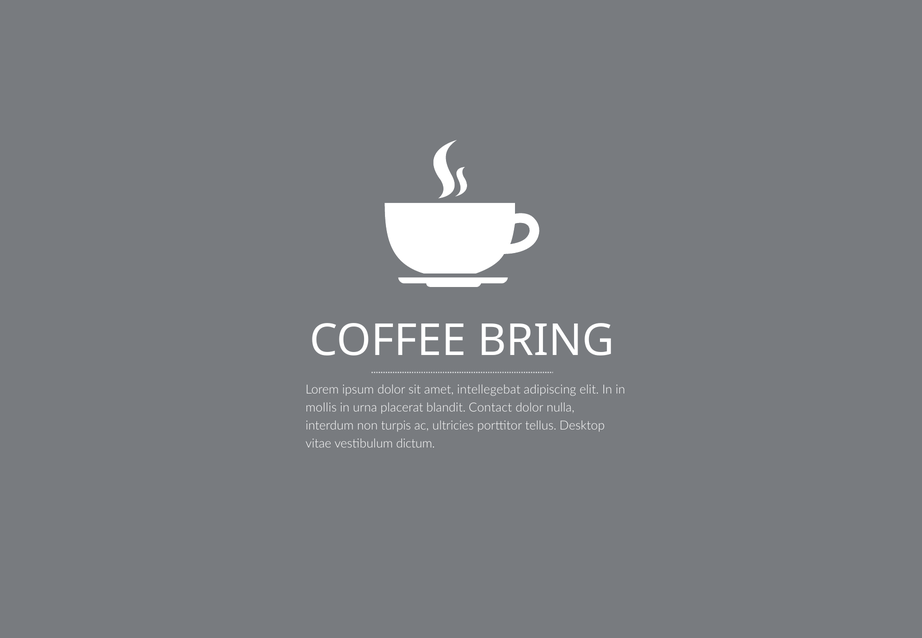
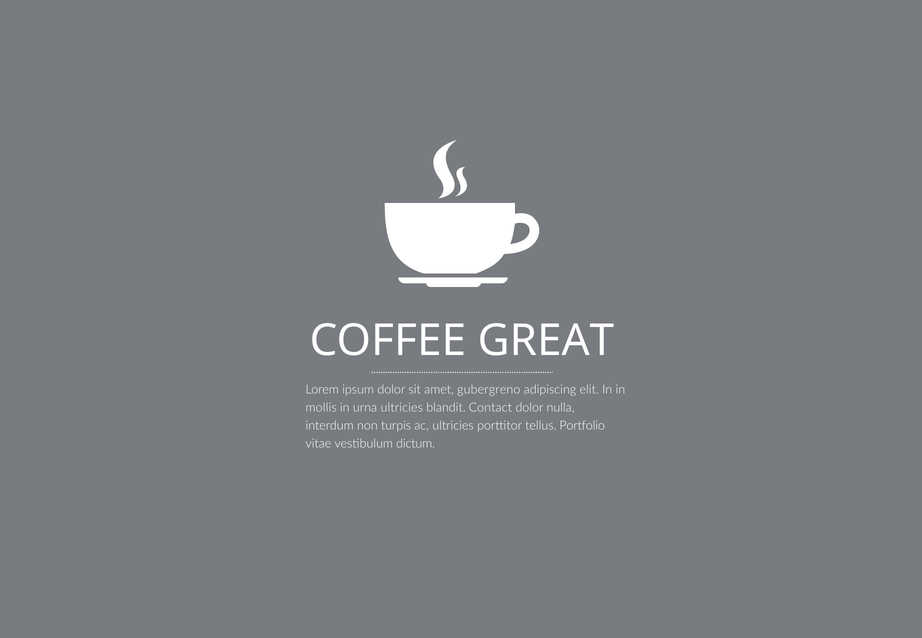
BRING: BRING -> GREAT (546, 341)
intellegebat: intellegebat -> gubergreno (489, 390)
urna placerat: placerat -> ultricies (402, 408)
Desktop: Desktop -> Portfolio (582, 426)
